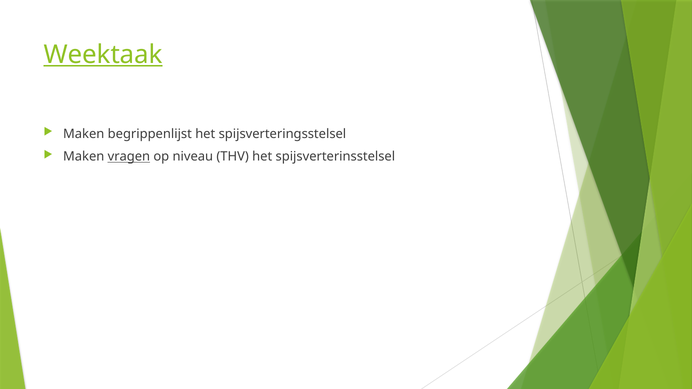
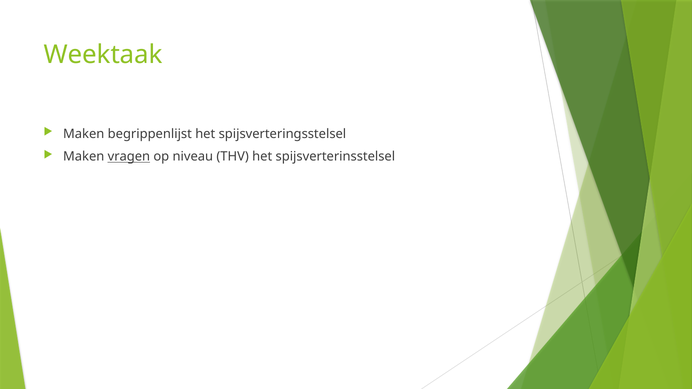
Weektaak underline: present -> none (103, 55)
